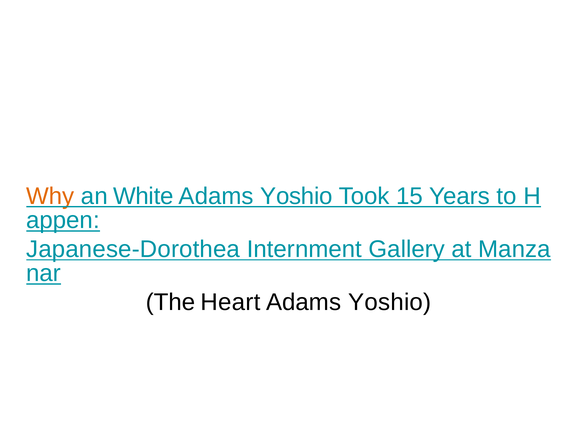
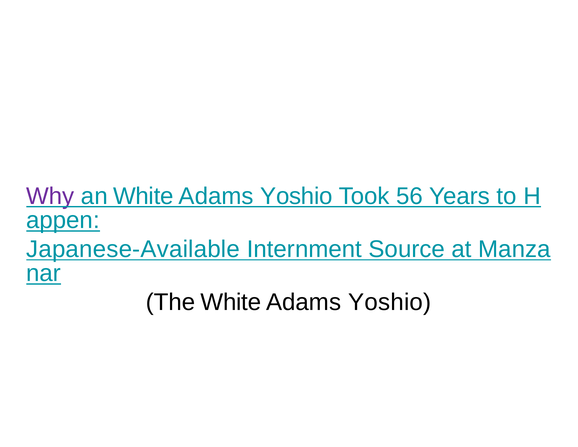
Why colour: orange -> purple (50, 196)
15: 15 -> 56 (410, 196)
Japanese-Dorothea: Japanese-Dorothea -> Japanese-Available (133, 249)
Gallery: Gallery -> Source (407, 249)
The Heart: Heart -> White (231, 302)
